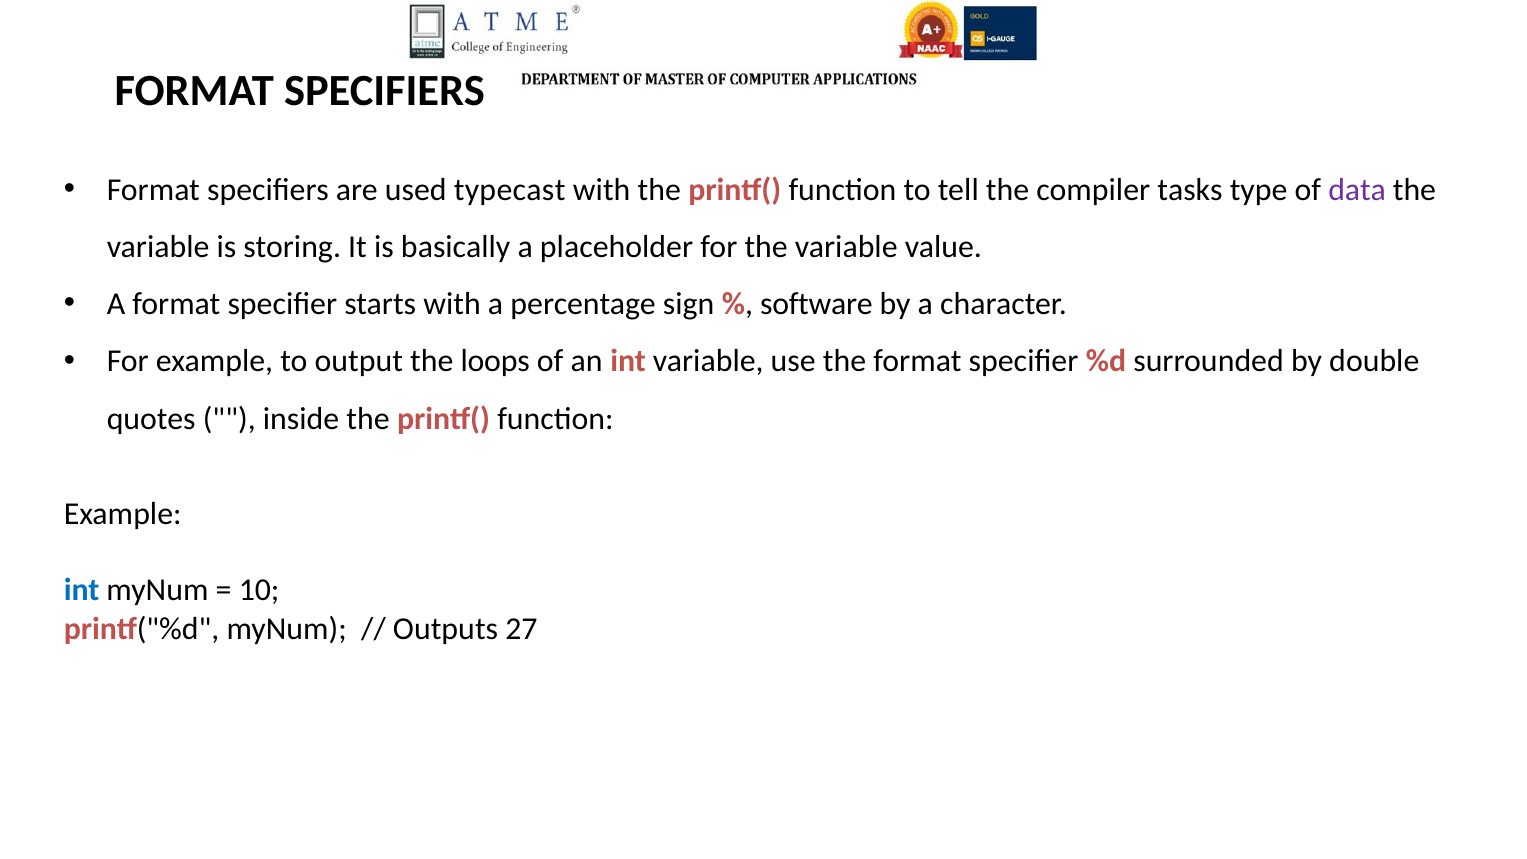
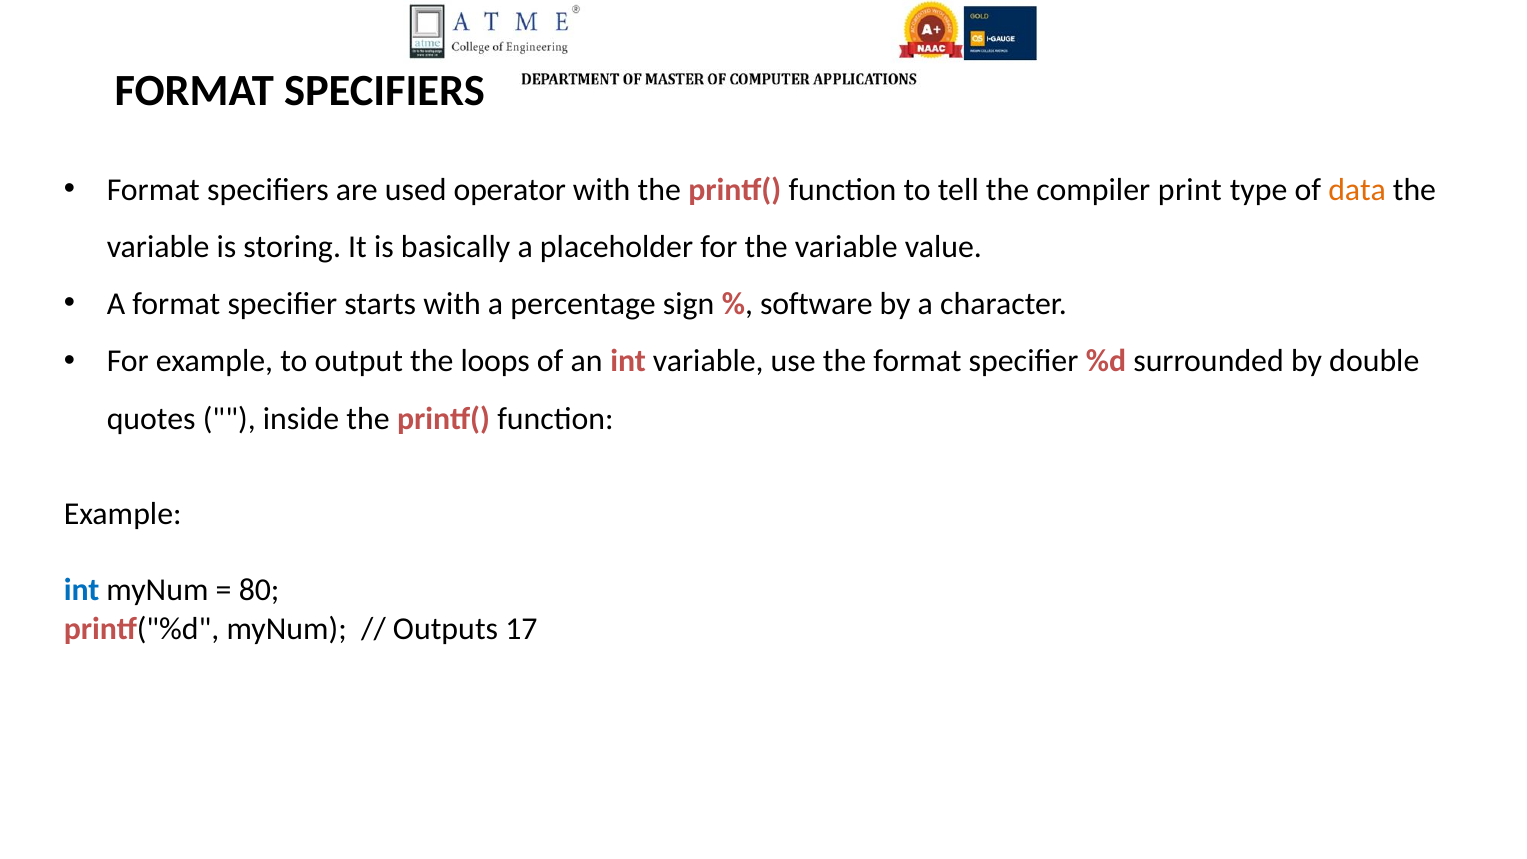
typecast: typecast -> operator (510, 190)
tasks: tasks -> print (1190, 190)
data colour: purple -> orange (1357, 190)
10: 10 -> 80 (259, 590)
27: 27 -> 17 (521, 629)
